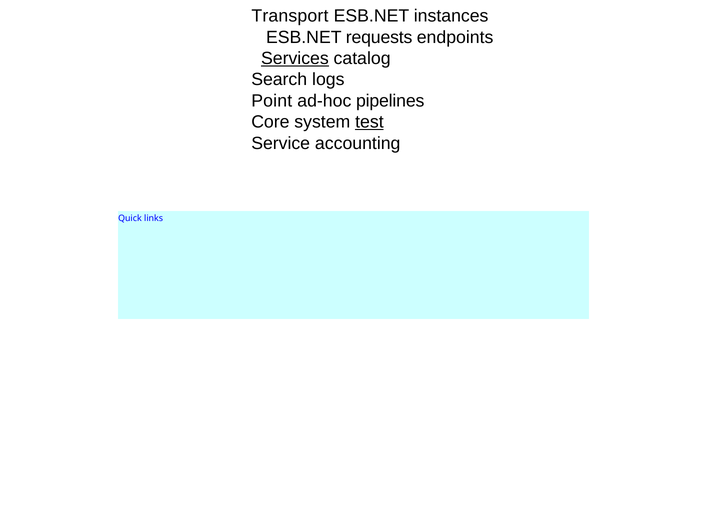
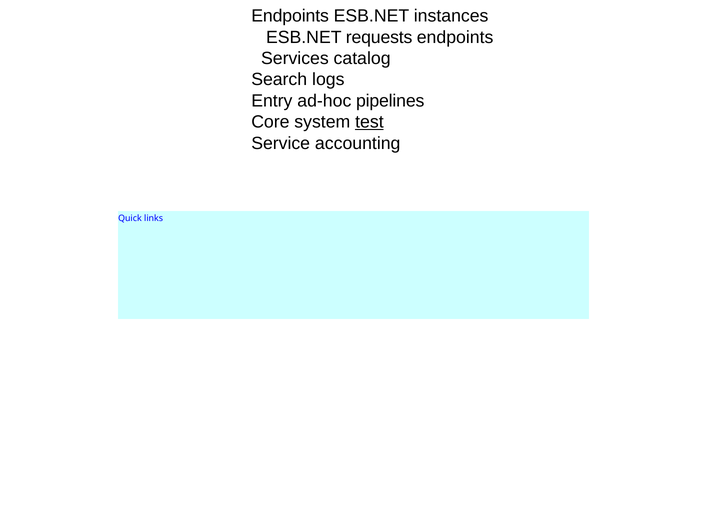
Transport: Transport -> Endpoints (290, 16)
Services underline: present -> none (295, 58)
Point: Point -> Entry (272, 101)
